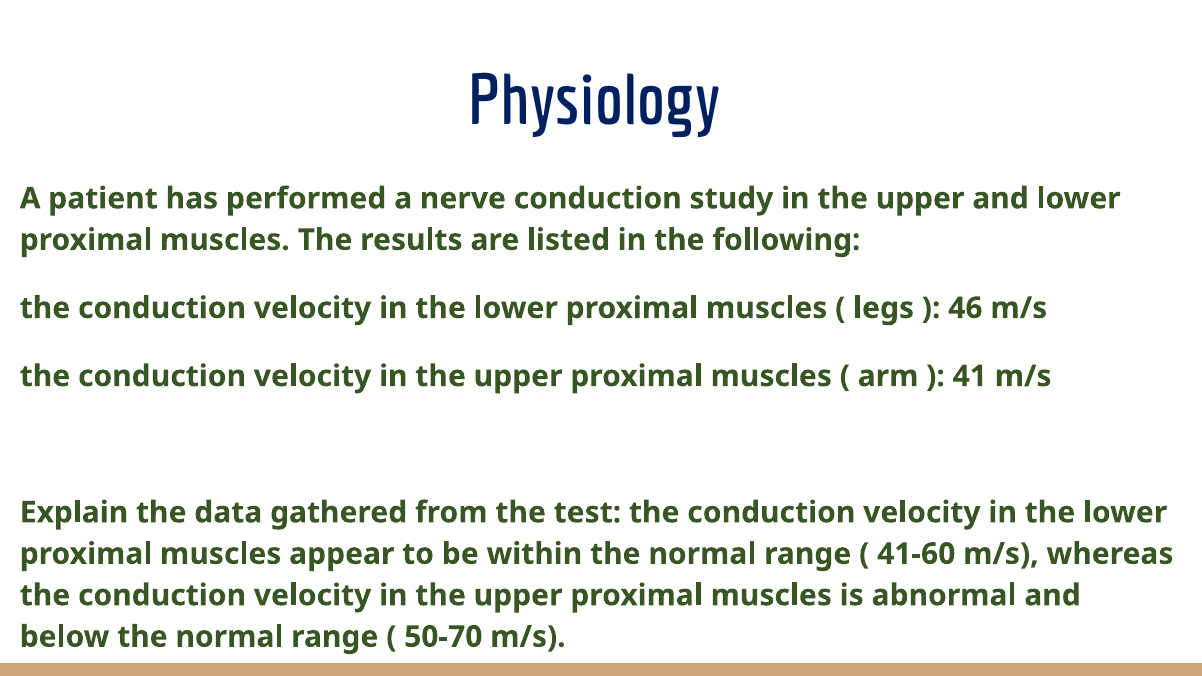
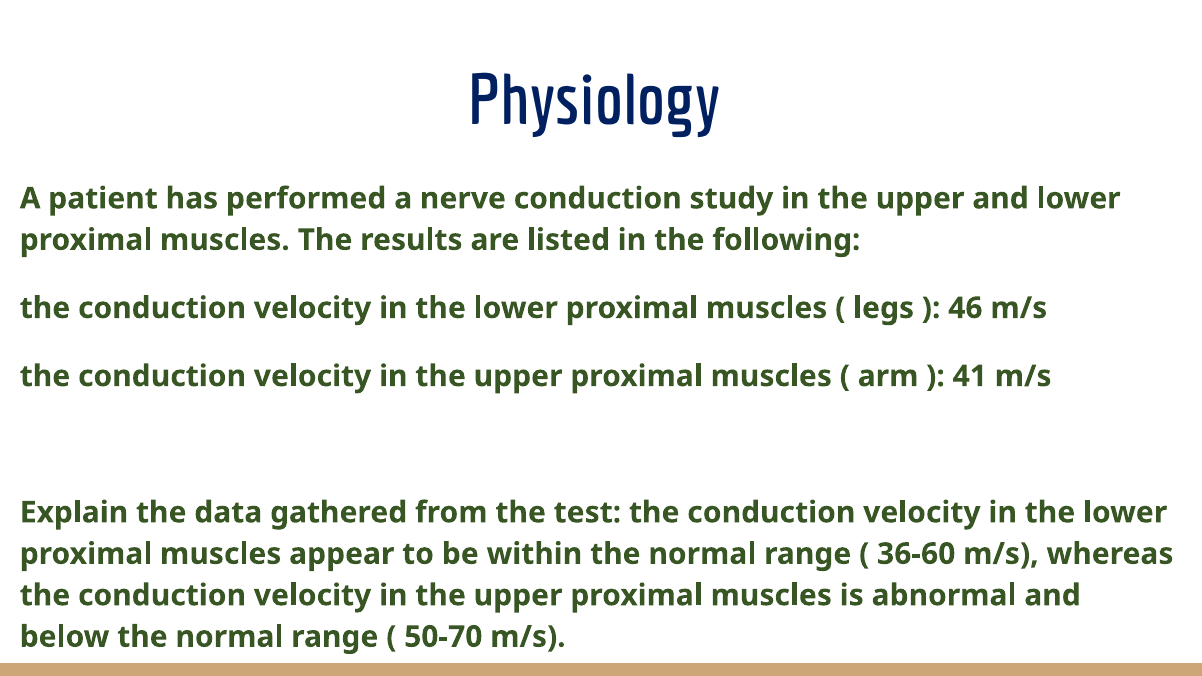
41-60: 41-60 -> 36-60 (916, 554)
